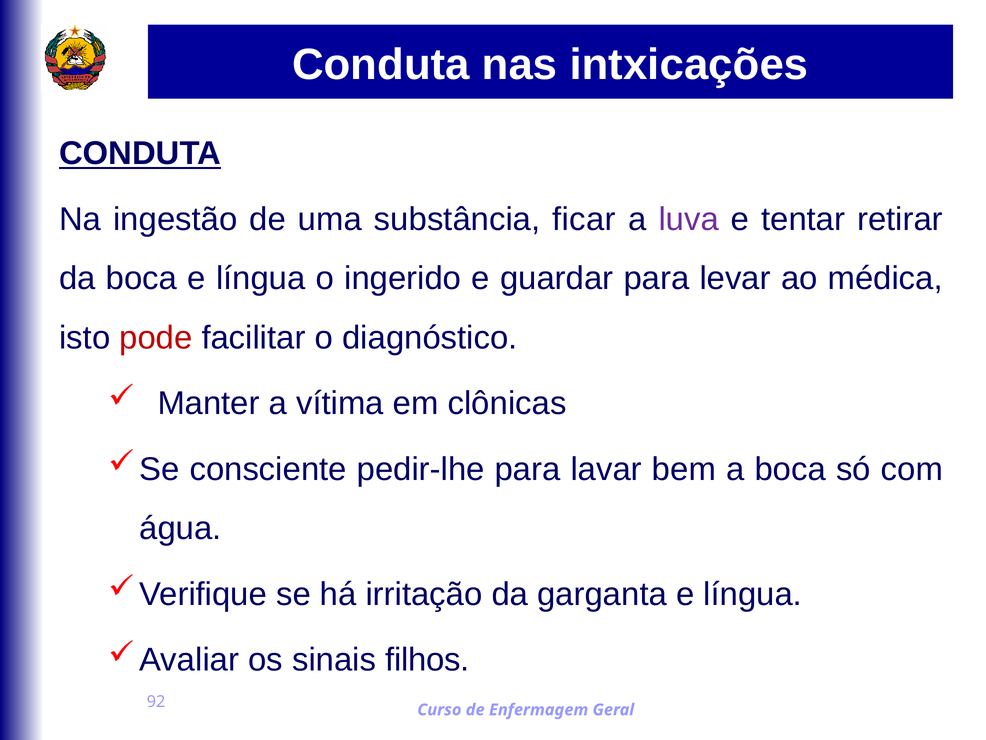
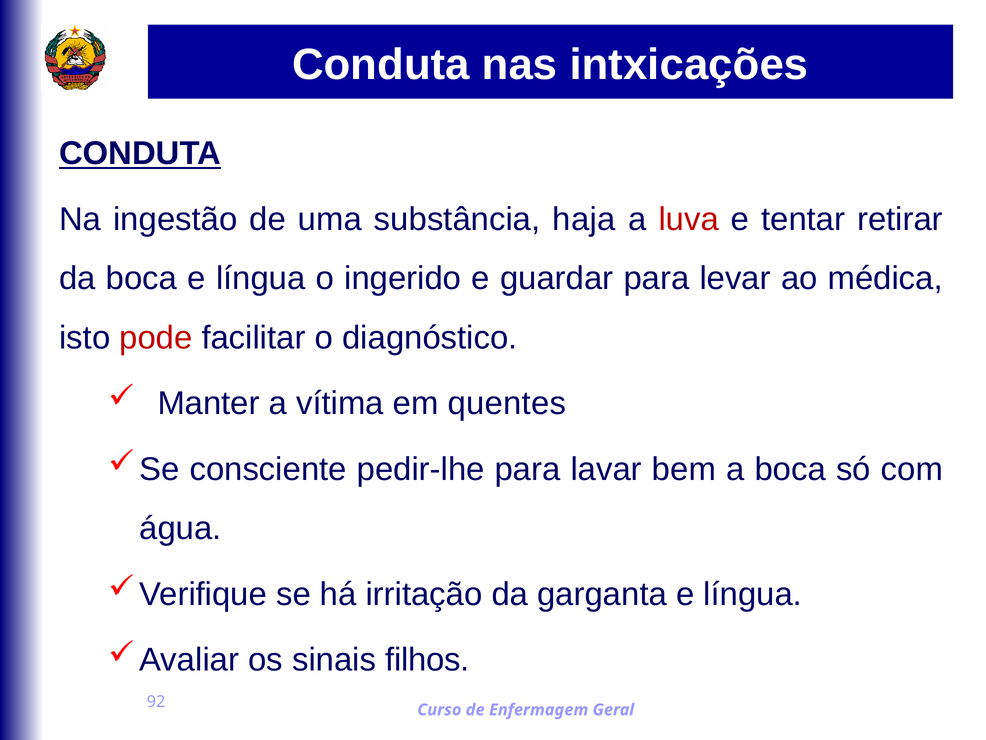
ficar: ficar -> haja (584, 219)
luva colour: purple -> red (689, 219)
clônicas: clônicas -> quentes (507, 403)
